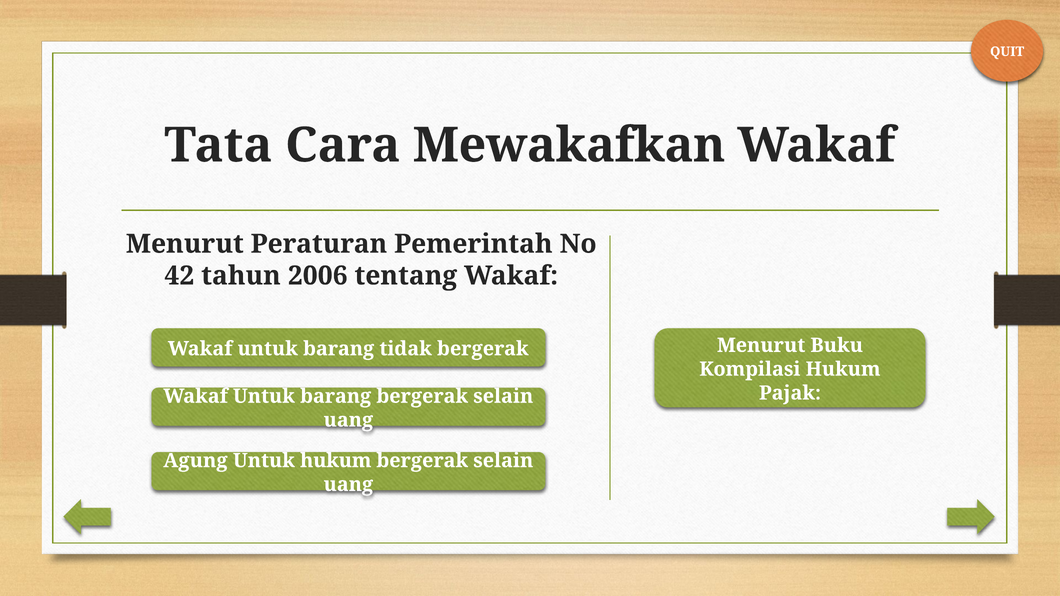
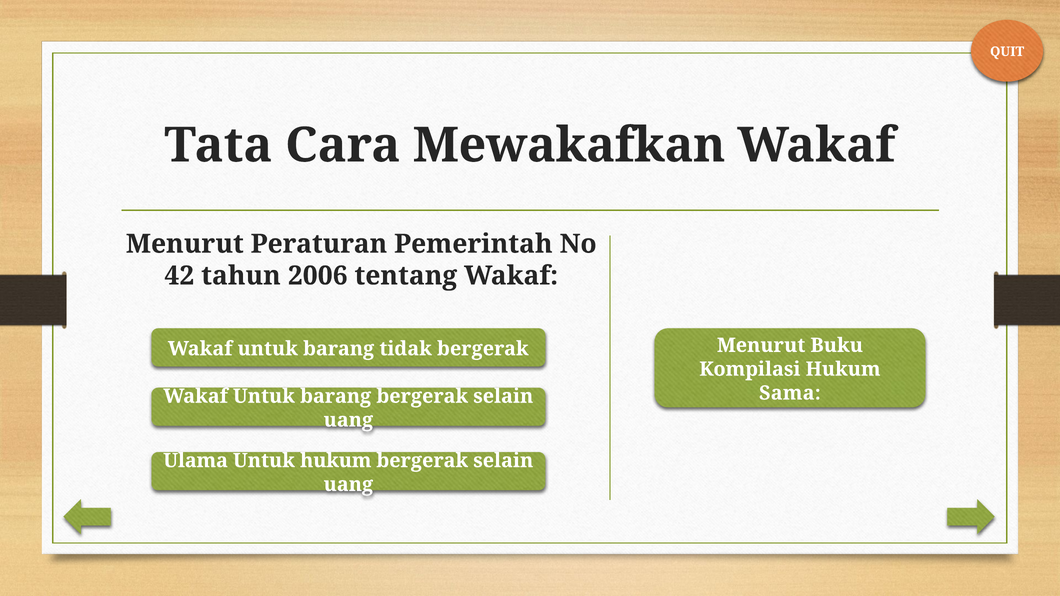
Pajak: Pajak -> Sama (790, 393)
Agung: Agung -> Ulama (196, 461)
